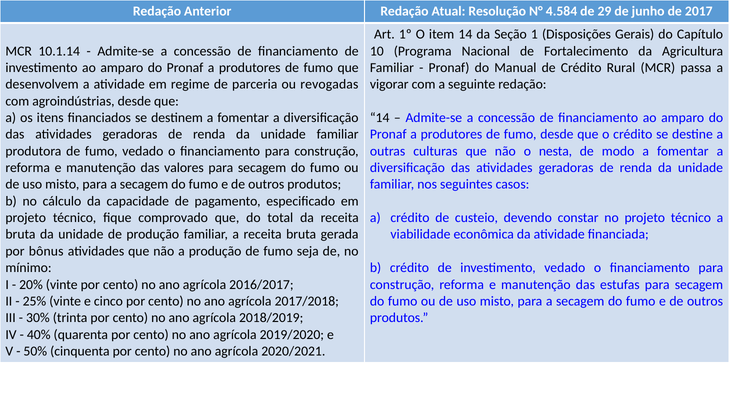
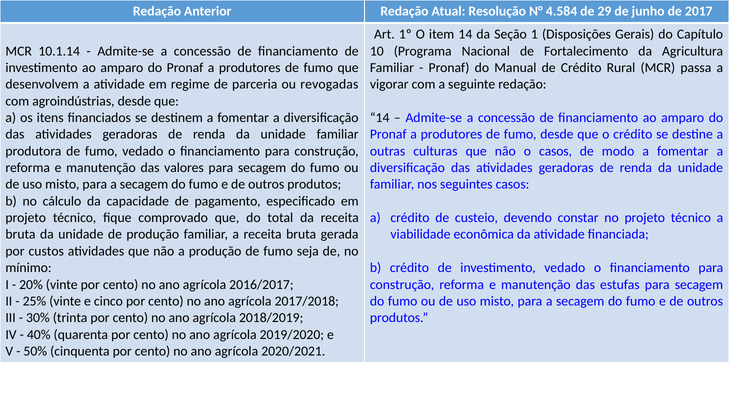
o nesta: nesta -> casos (556, 151)
bônus: bônus -> custos (46, 251)
